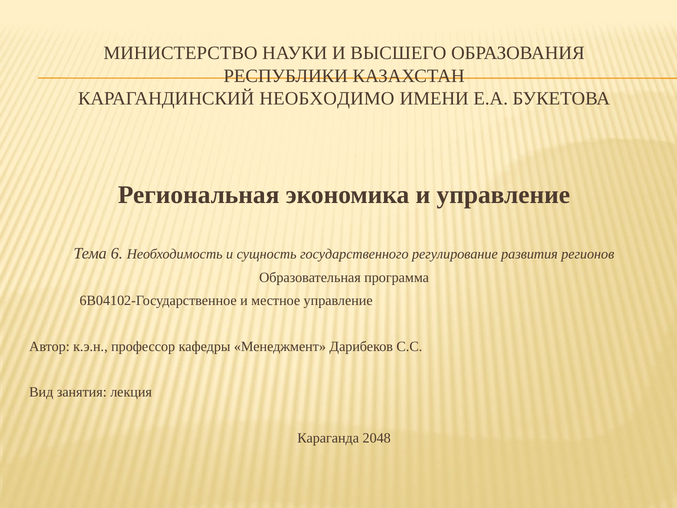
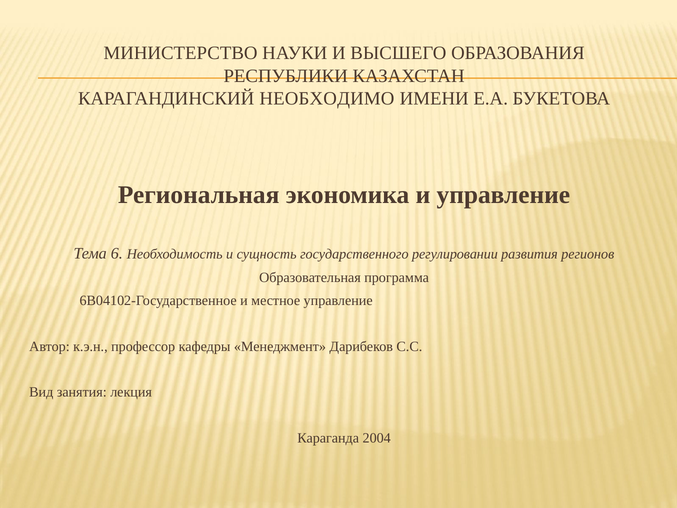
регулирование: регулирование -> регулировании (455, 254)
2048: 2048 -> 2004 (377, 438)
